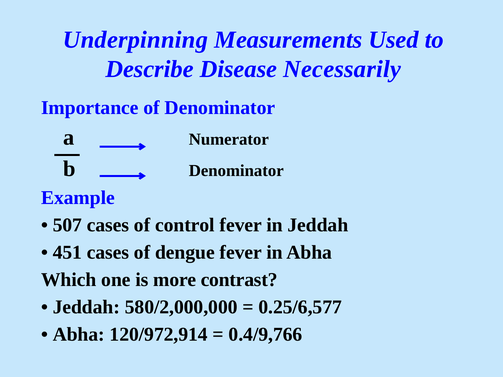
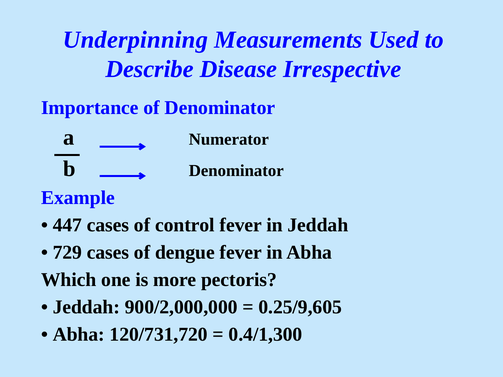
Necessarily: Necessarily -> Irrespective (342, 69)
507: 507 -> 447 (67, 225)
451: 451 -> 729 (67, 253)
contrast: contrast -> pectoris (239, 280)
580/2,000,000: 580/2,000,000 -> 900/2,000,000 (181, 307)
0.25/6,577: 0.25/6,577 -> 0.25/9,605 (300, 307)
120/972,914: 120/972,914 -> 120/731,720 (159, 335)
0.4/9,766: 0.4/9,766 -> 0.4/1,300 (265, 335)
